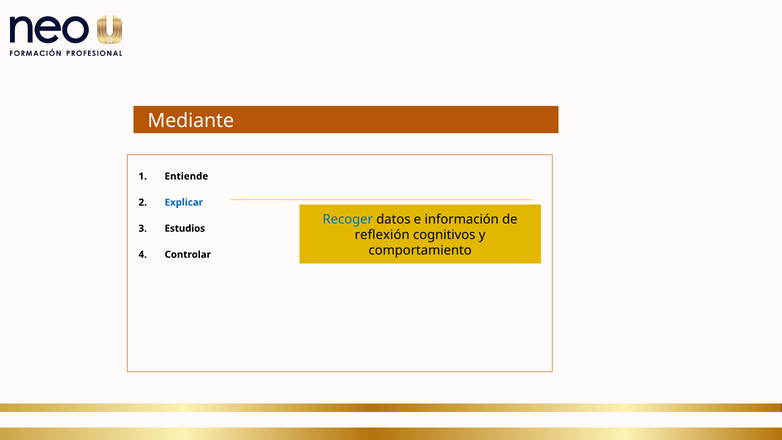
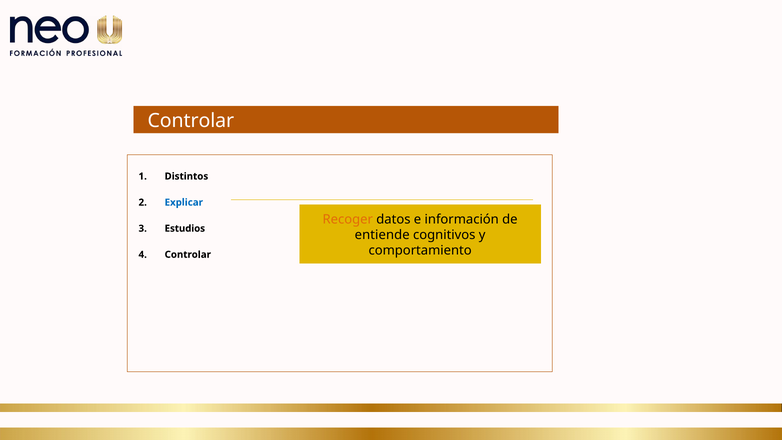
Mediante: Mediante -> Controlar (191, 121)
Entiende: Entiende -> Distintos (186, 176)
Recoger colour: blue -> orange (348, 219)
reflexión: reflexión -> entiende (382, 235)
